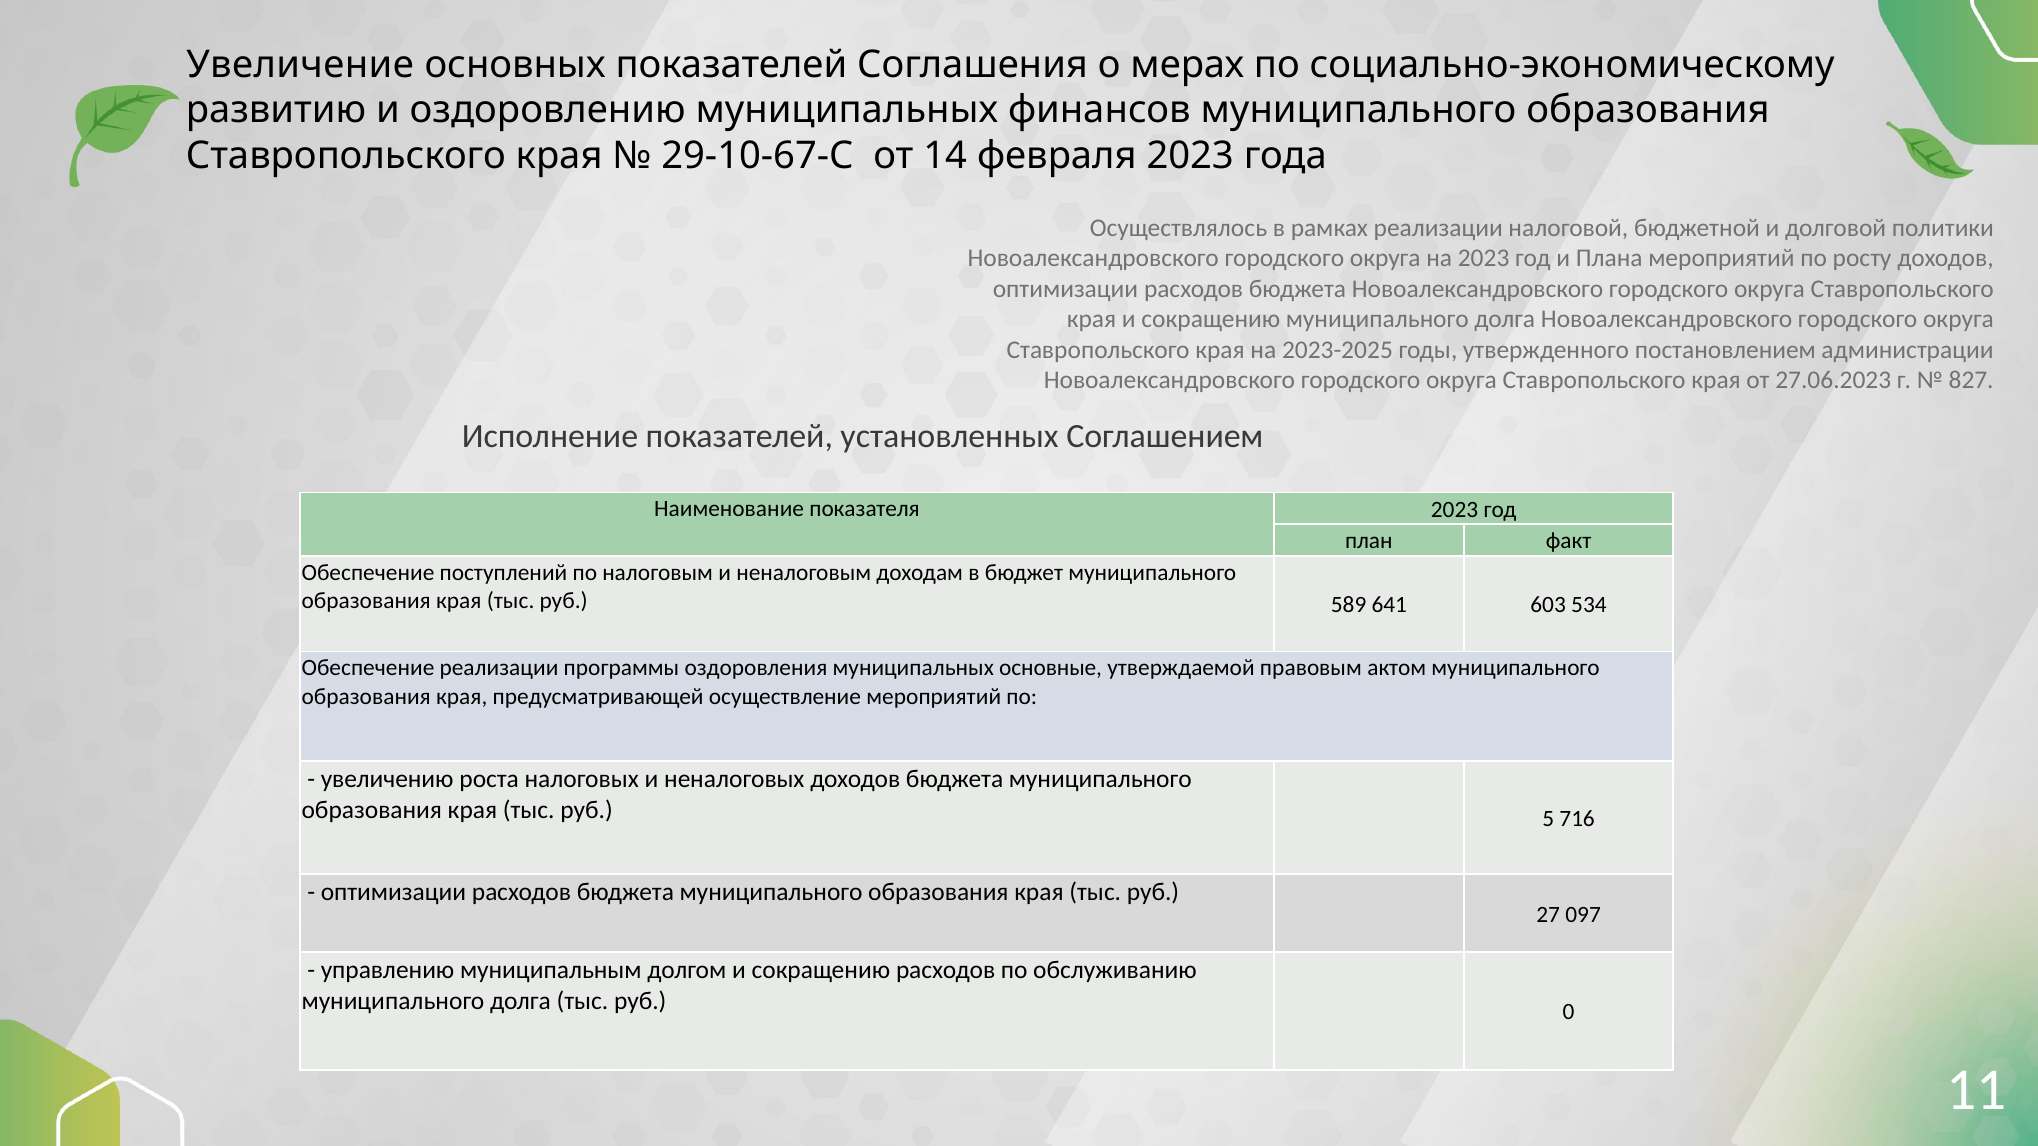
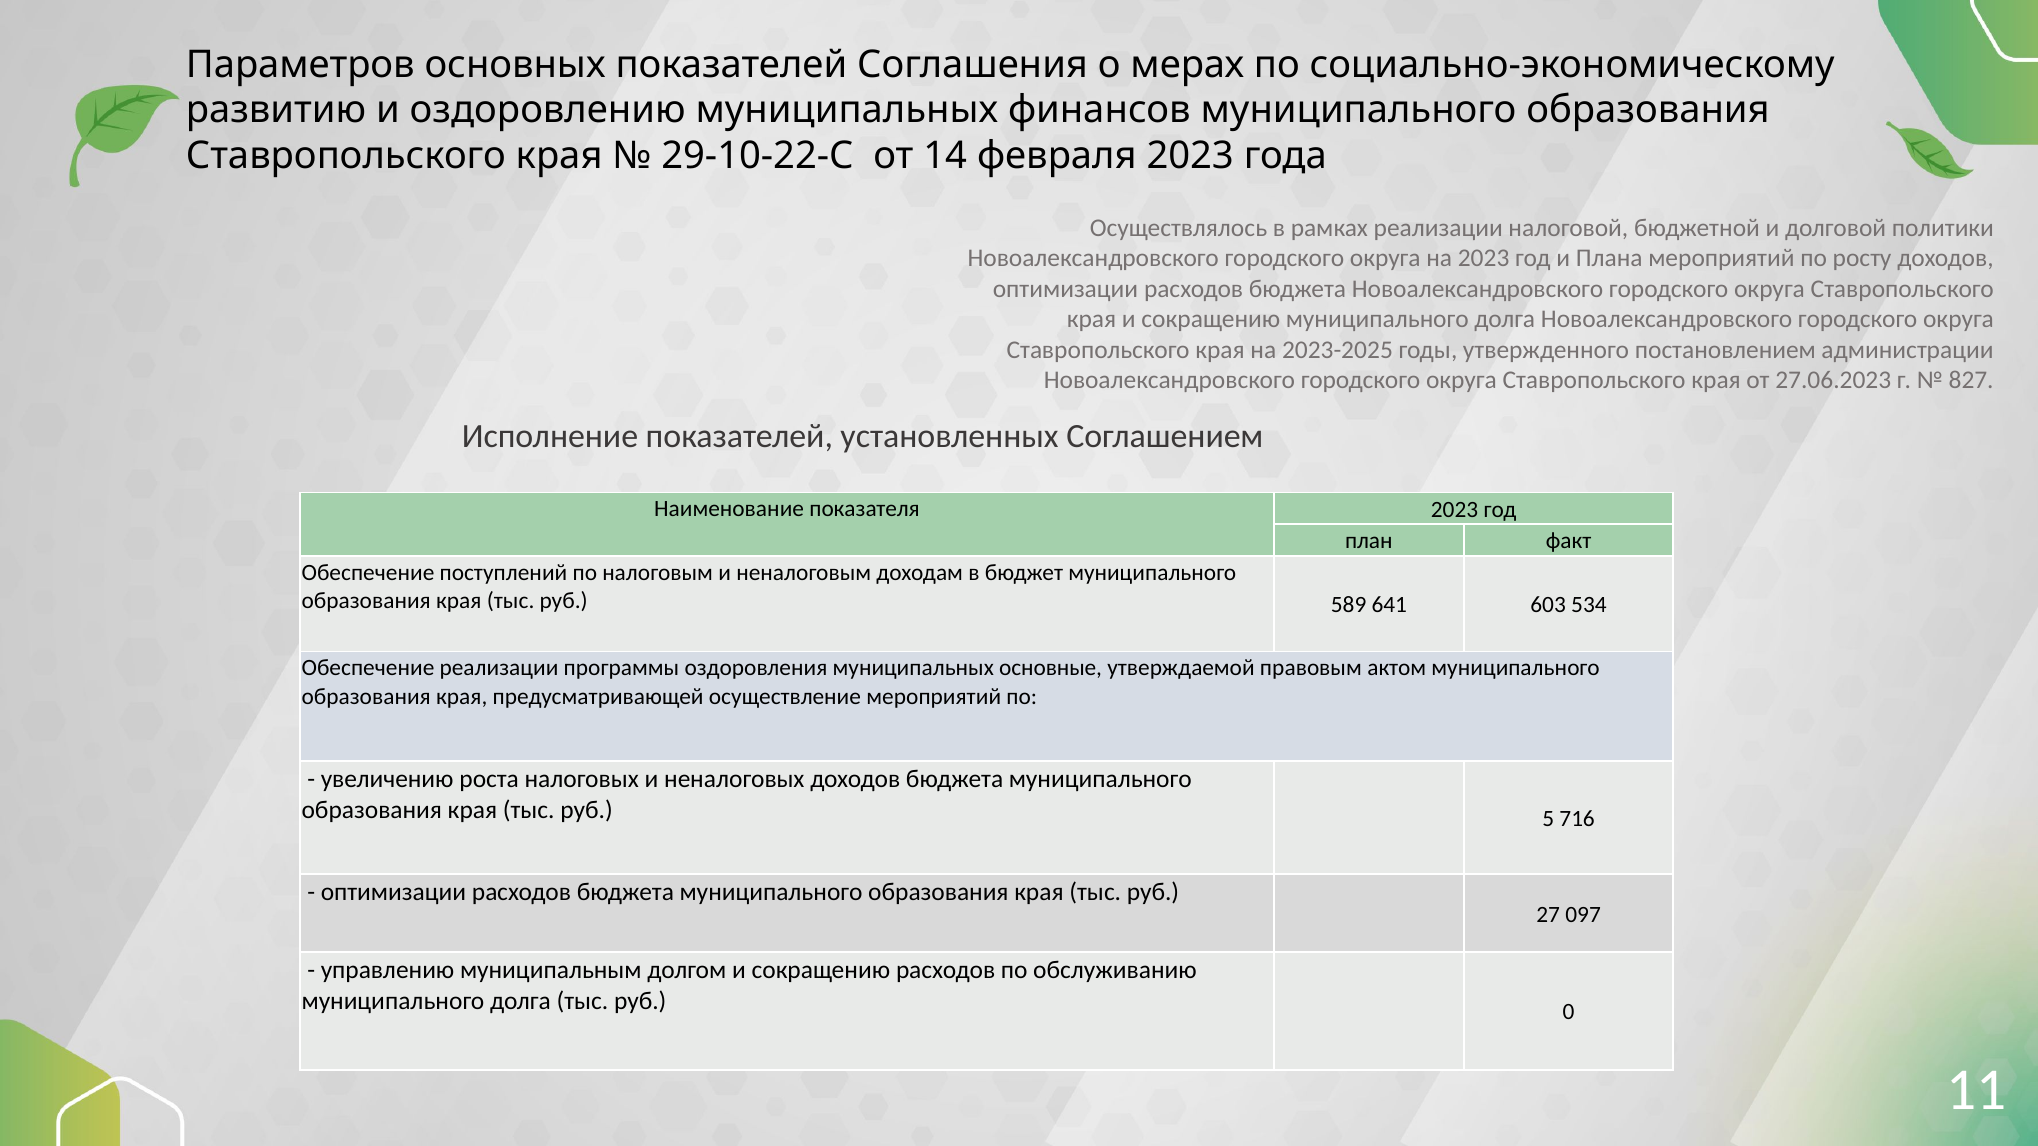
Увеличение: Увеличение -> Параметров (300, 65)
29-10-67-С: 29-10-67-С -> 29-10-22-С (757, 156)
